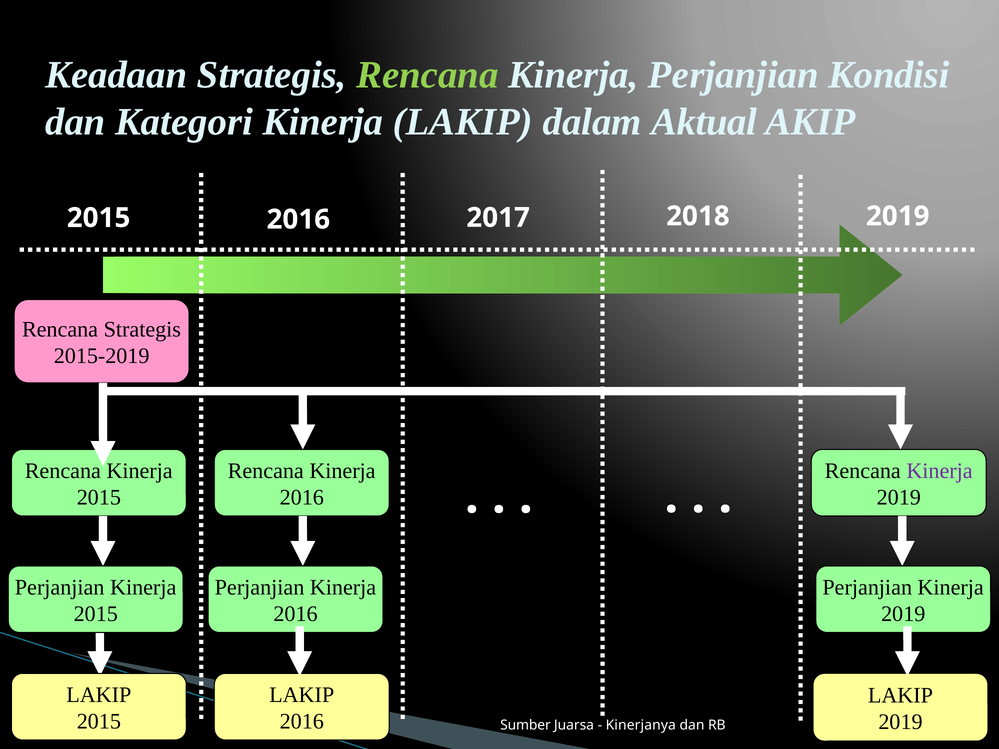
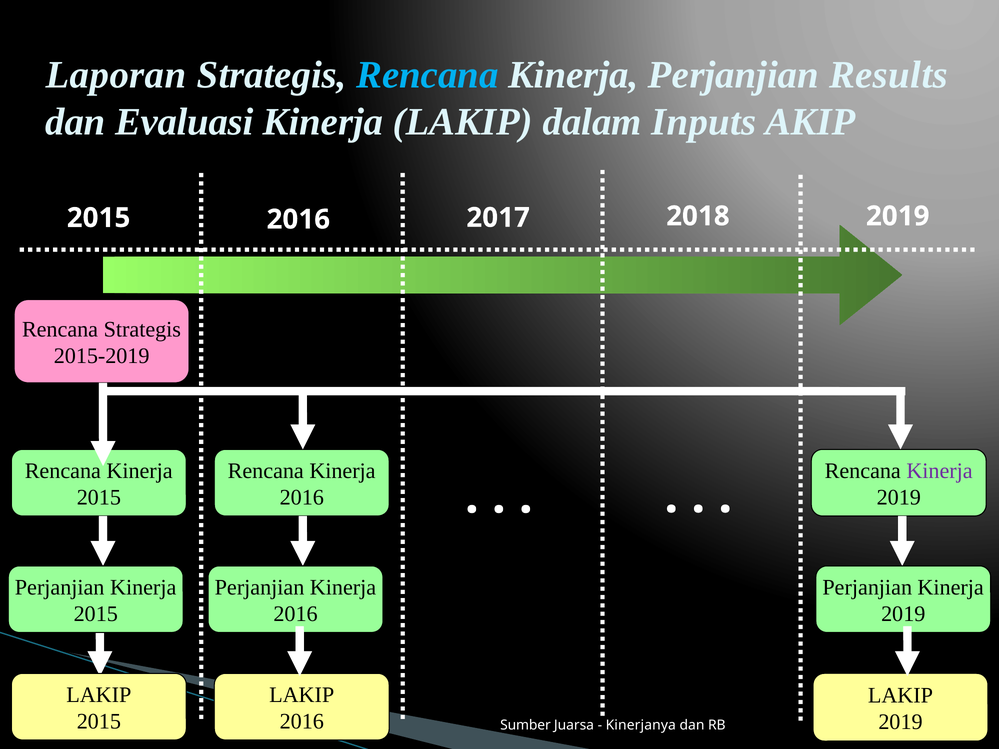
Keadaan: Keadaan -> Laporan (116, 75)
Rencana colour: light green -> light blue (427, 75)
Kondisi: Kondisi -> Results (889, 75)
Kategori: Kategori -> Evaluasi (184, 122)
Aktual: Aktual -> Inputs (704, 122)
